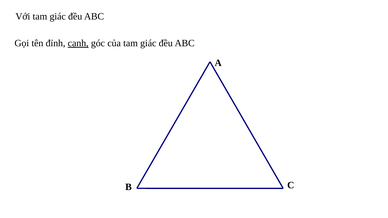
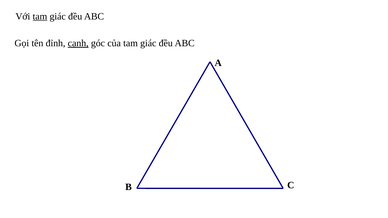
tam underline: none -> present (40, 16)
